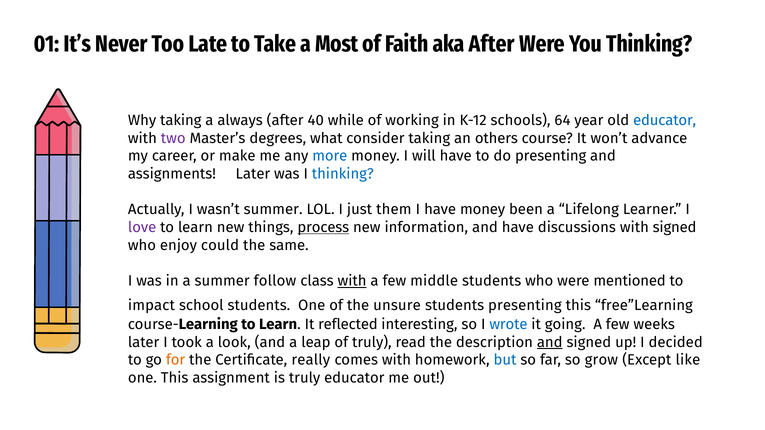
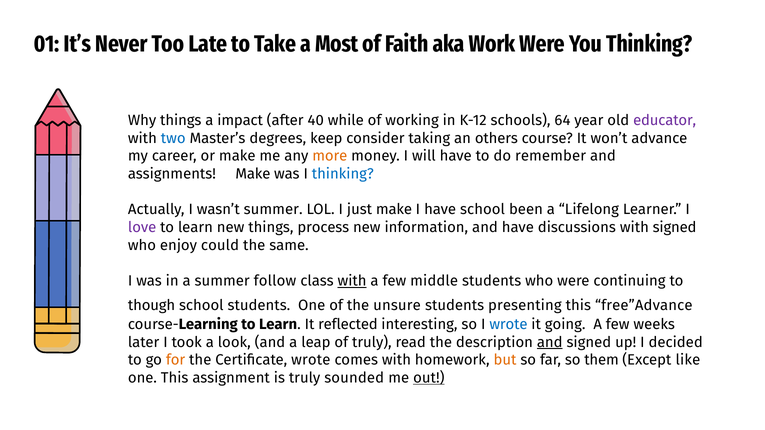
aka After: After -> Work (492, 44)
Why taking: taking -> things (181, 120)
always: always -> impact (240, 120)
educator colour: blue -> purple (665, 120)
two colour: purple -> blue (173, 138)
what: what -> keep (326, 138)
more colour: blue -> orange (330, 156)
do presenting: presenting -> remember (551, 156)
assignments Later: Later -> Make (253, 174)
just them: them -> make (394, 210)
have money: money -> school (483, 210)
process underline: present -> none (323, 228)
mentioned: mentioned -> continuing (629, 281)
impact: impact -> though (152, 305)
free”Learning: free”Learning -> free”Advance (644, 305)
Certificate really: really -> wrote (311, 360)
but colour: blue -> orange (505, 360)
grow: grow -> them (602, 360)
truly educator: educator -> sounded (354, 378)
out underline: none -> present (429, 378)
